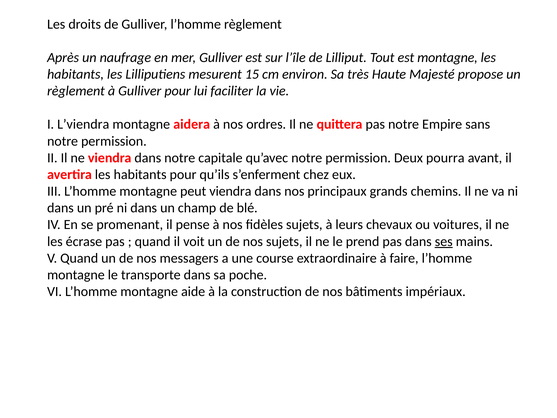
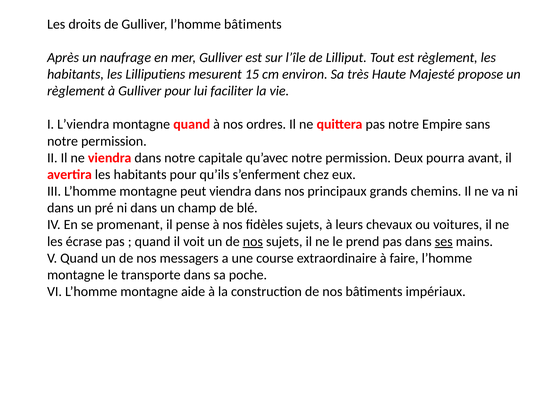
l’homme règlement: règlement -> bâtiments (253, 24)
est montagne: montagne -> règlement (447, 57)
montagne aidera: aidera -> quand (192, 124)
nos underline: none -> present (253, 241)
